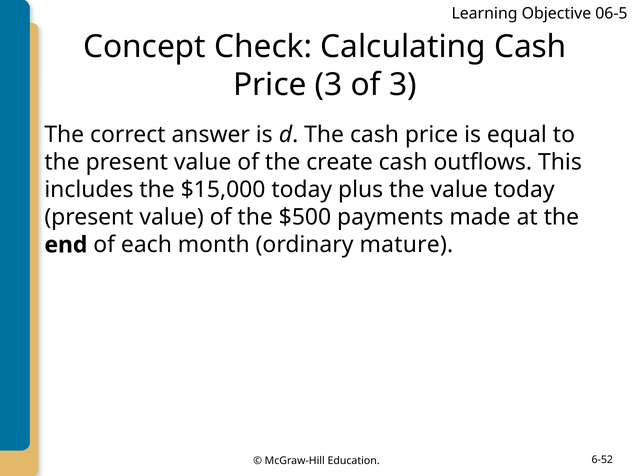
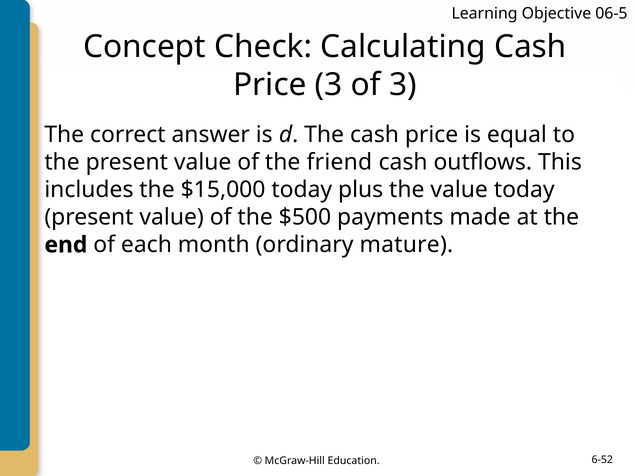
create: create -> friend (339, 162)
